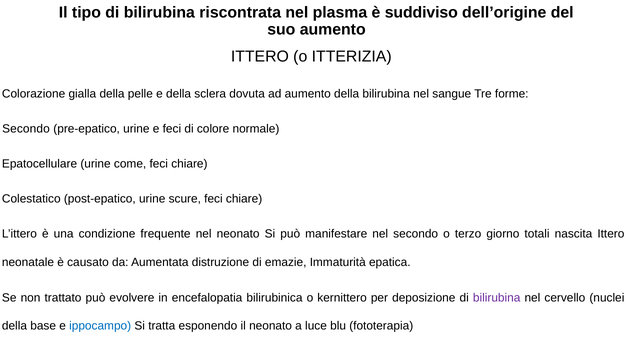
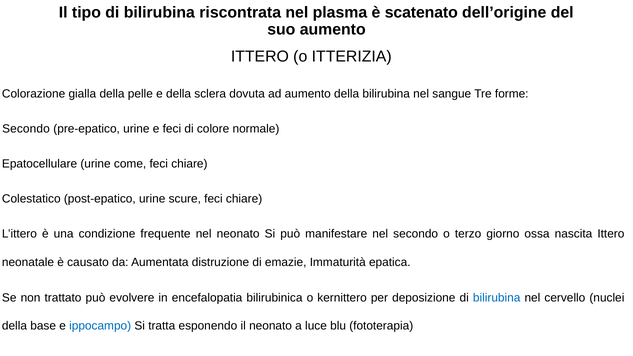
suddiviso: suddiviso -> scatenato (421, 12)
totali: totali -> ossa (537, 234)
bilirubina colour: purple -> blue (497, 298)
